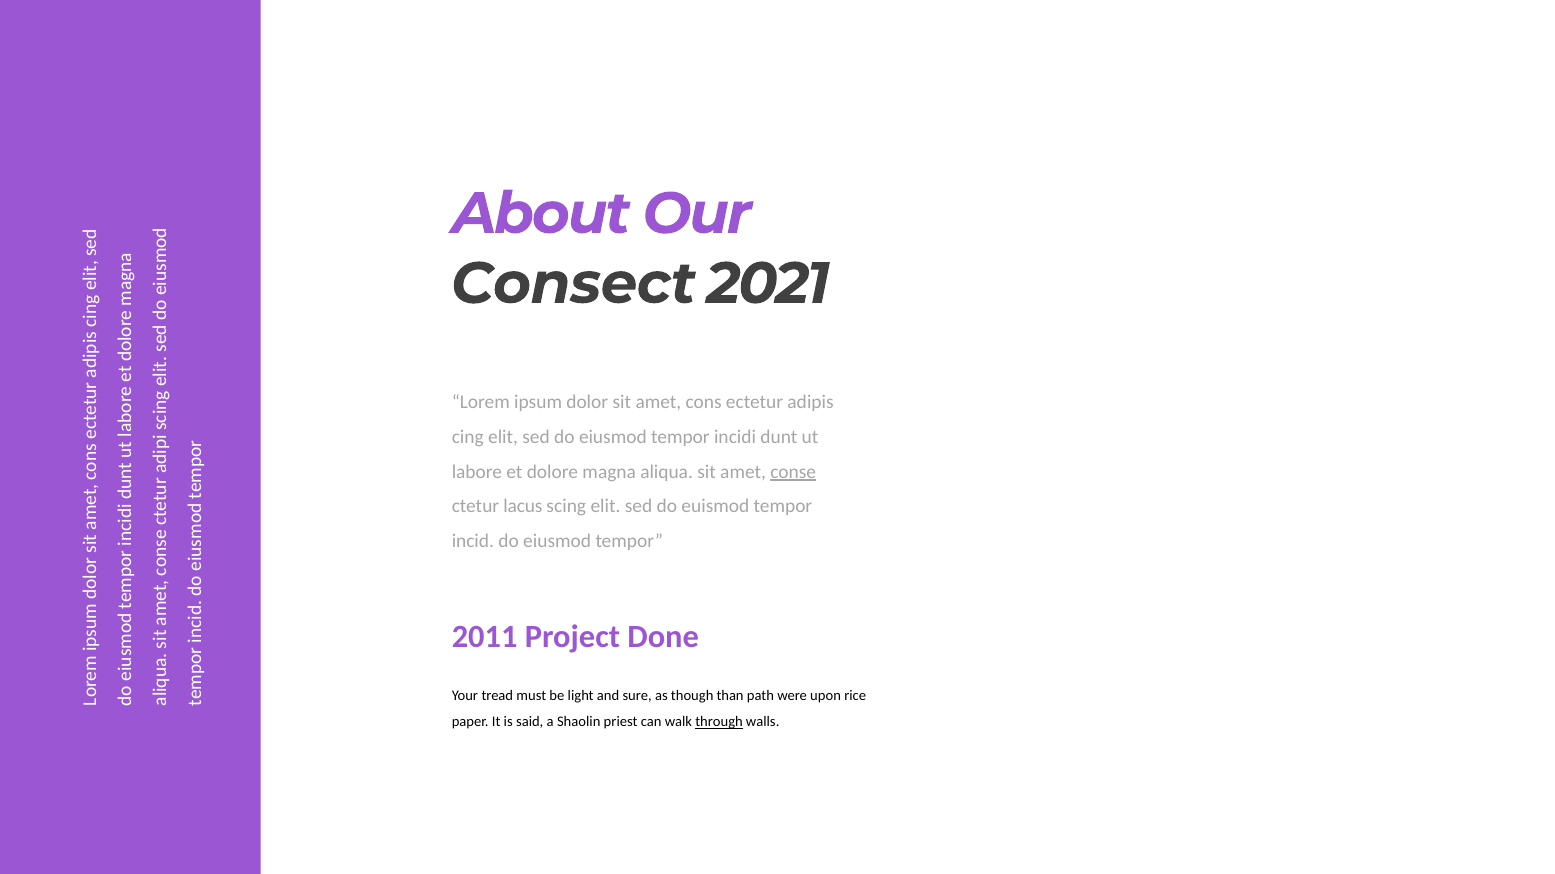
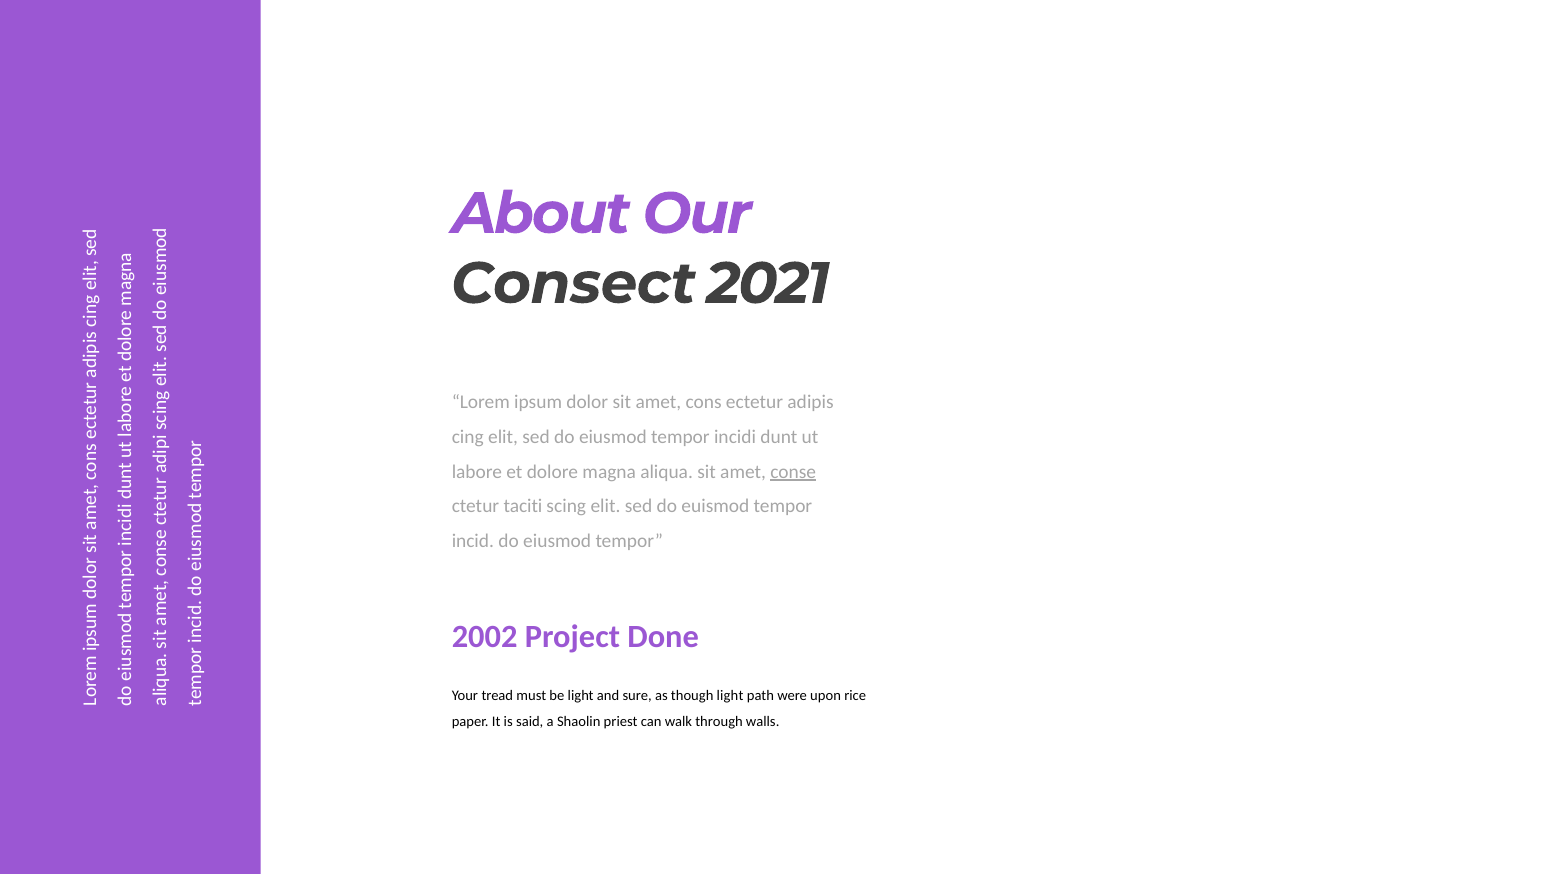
lacus: lacus -> taciti (523, 507)
2011: 2011 -> 2002 (485, 637)
though than: than -> light (730, 696)
through underline: present -> none (719, 723)
